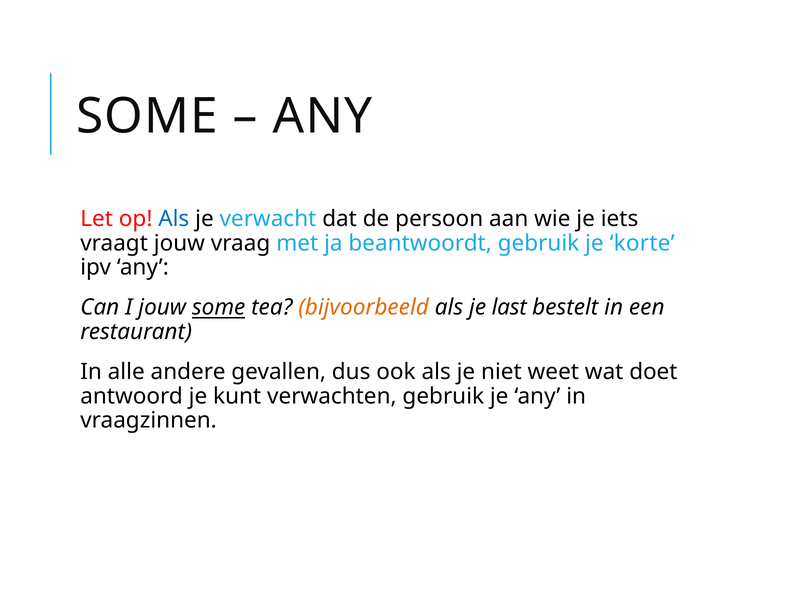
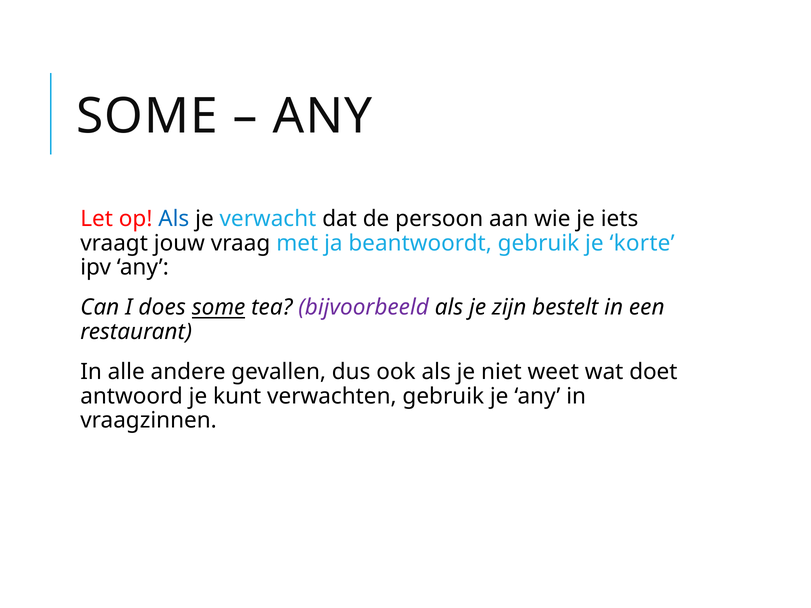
I jouw: jouw -> does (162, 308)
bijvoorbeeld colour: orange -> purple (364, 308)
last: last -> zijn (509, 308)
